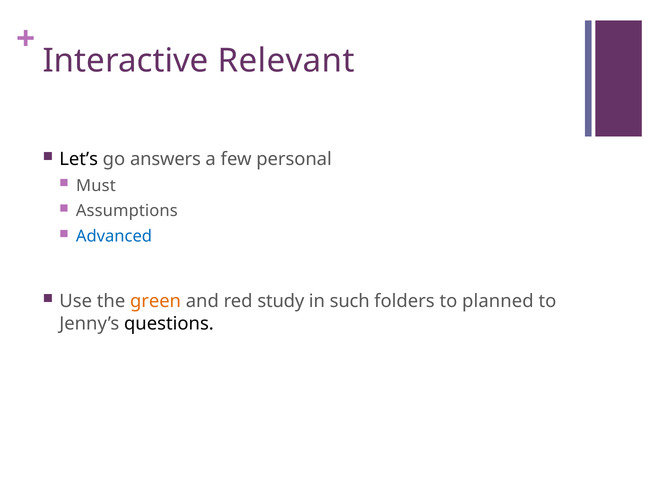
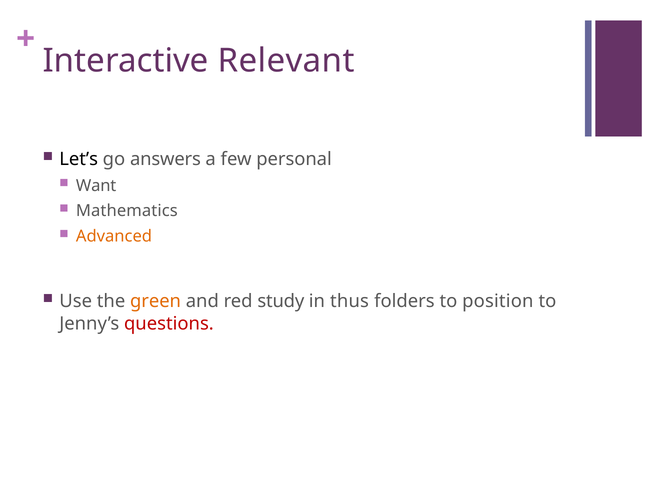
Must: Must -> Want (96, 186)
Assumptions: Assumptions -> Mathematics (127, 211)
Advanced colour: blue -> orange (114, 237)
such: such -> thus (350, 302)
planned: planned -> position (498, 302)
questions colour: black -> red (169, 324)
